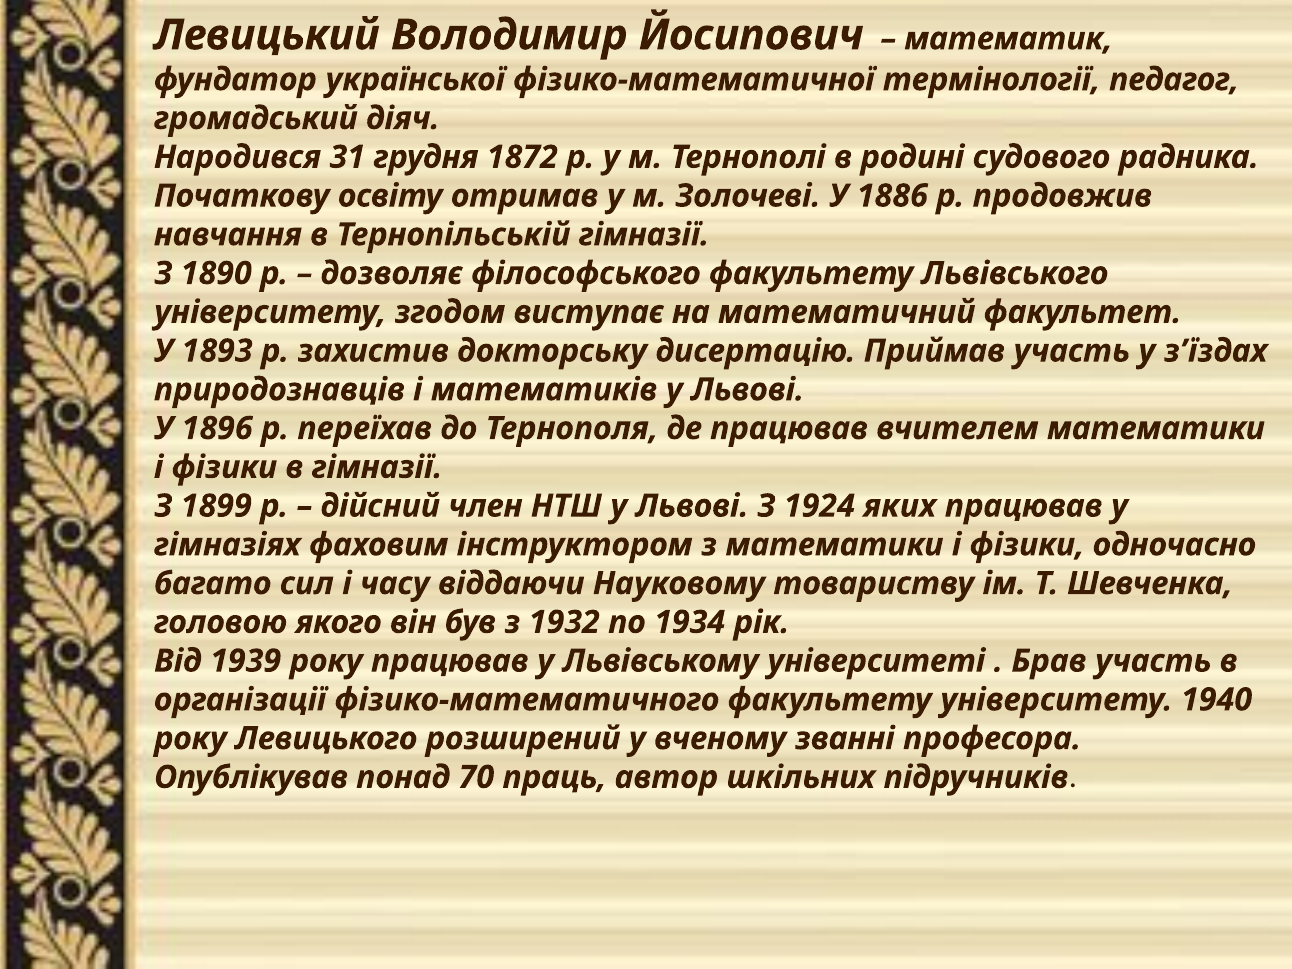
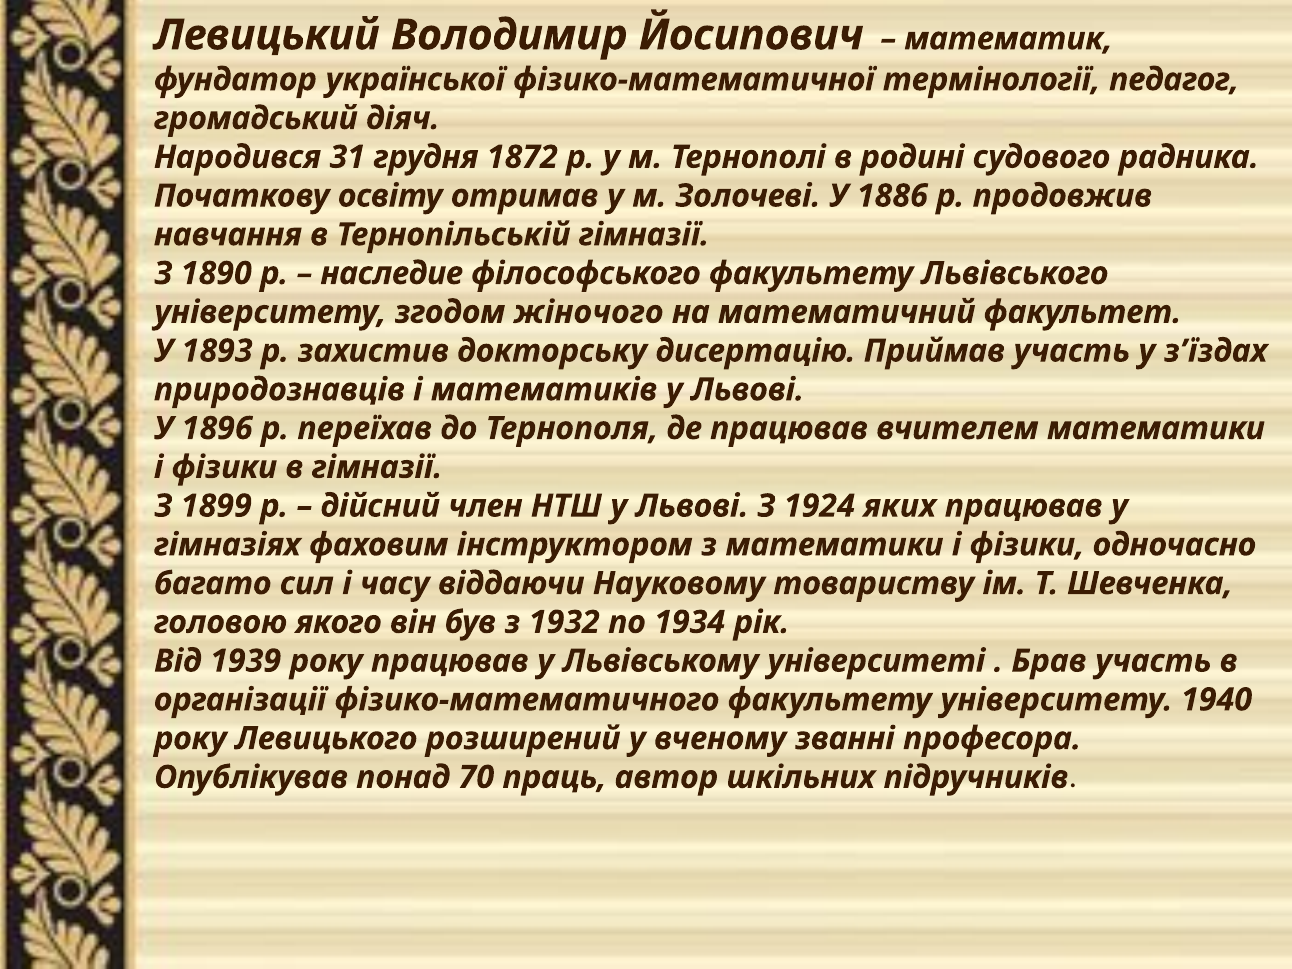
дозволяє: дозволяє -> наследие (392, 273)
виступає: виступає -> жіночого (589, 312)
